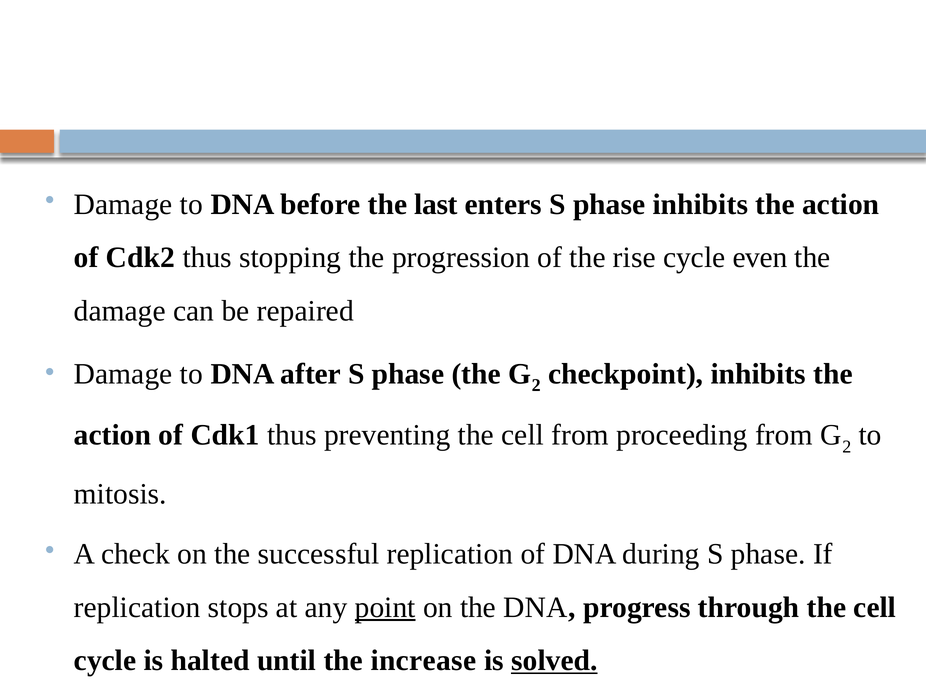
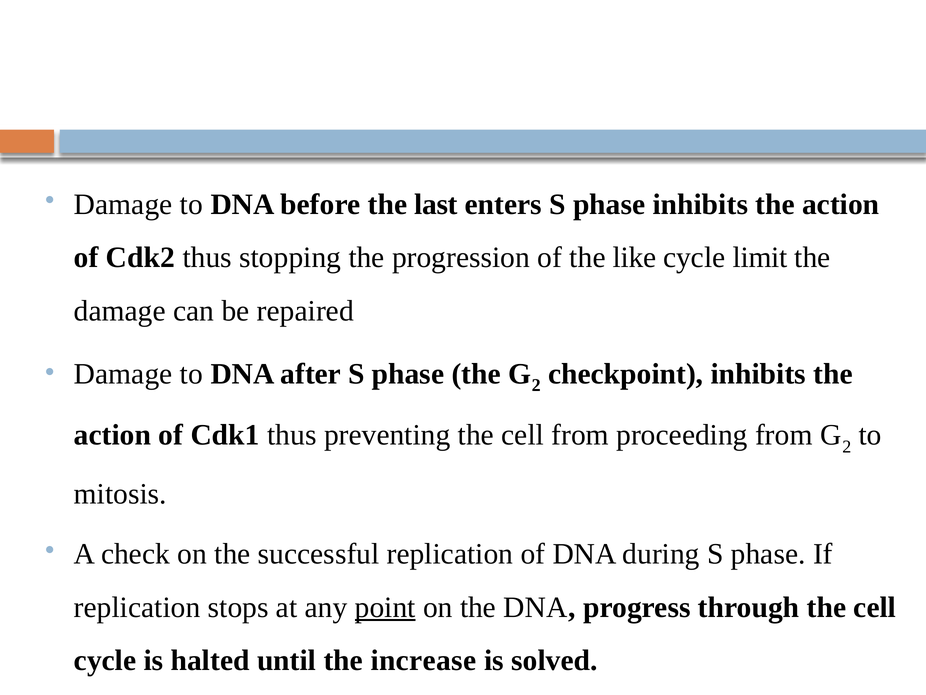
rise: rise -> like (634, 257)
even: even -> limit (760, 257)
solved underline: present -> none (554, 660)
